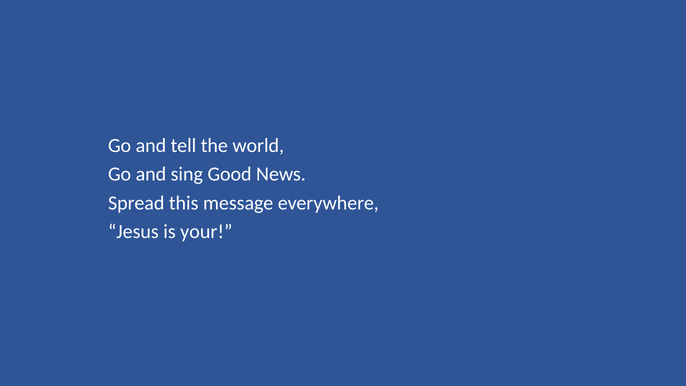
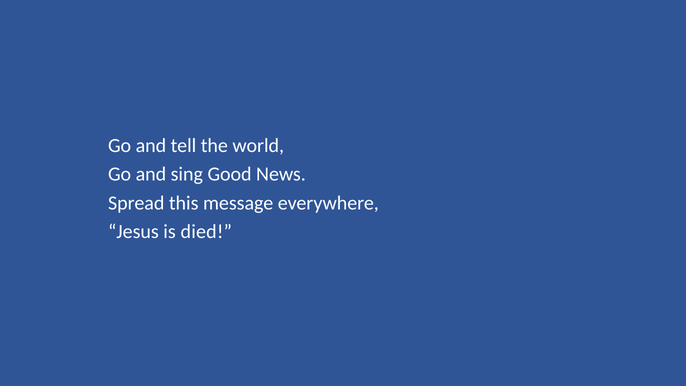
your: your -> died (206, 232)
